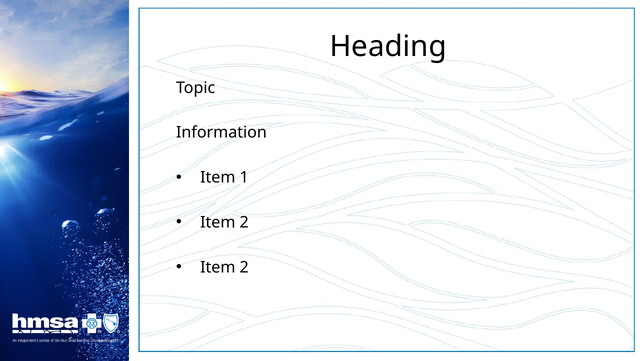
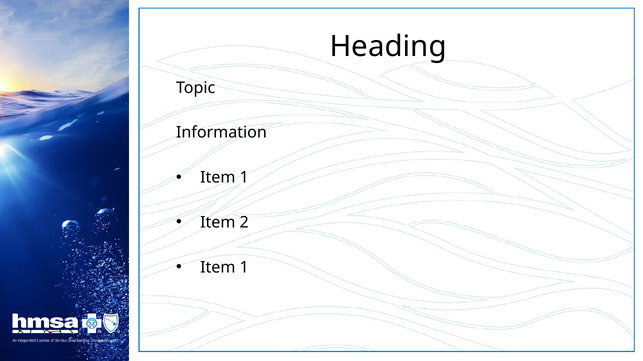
2: 2 -> 1 (244, 268)
